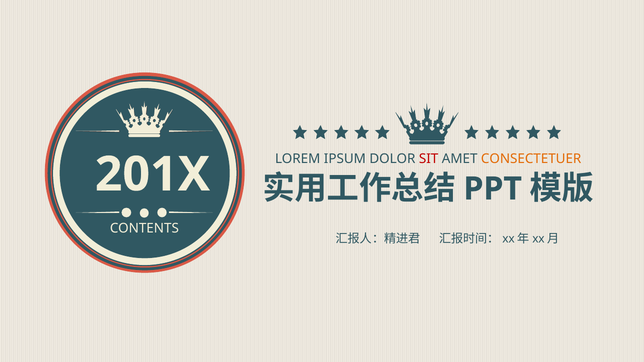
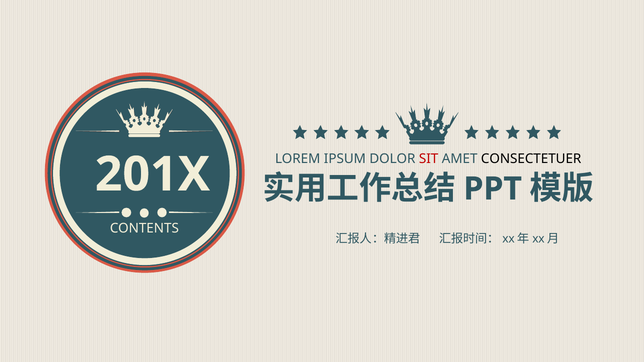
CONSECTETUER colour: orange -> black (531, 159)
